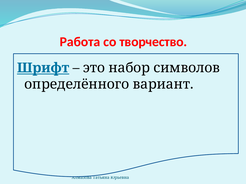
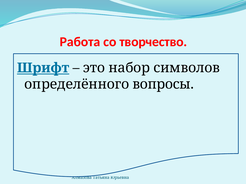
вариант: вариант -> вопросы (163, 84)
